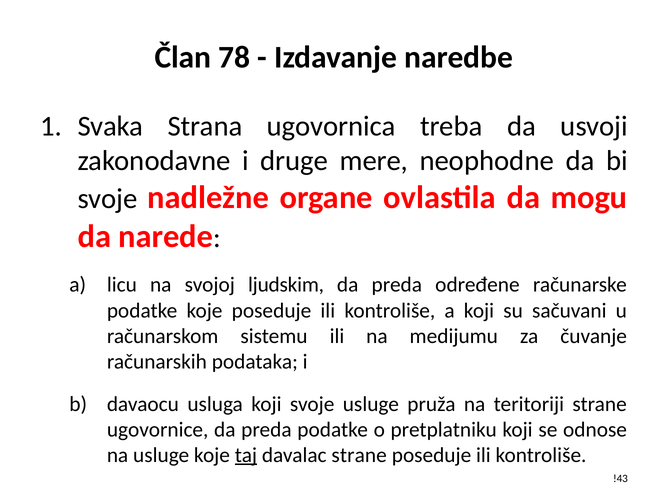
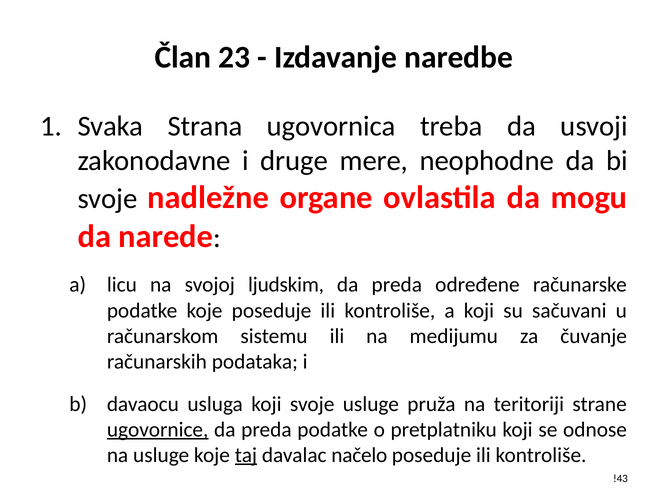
78: 78 -> 23 (234, 57)
ugovornice underline: none -> present (158, 430)
davalac strane: strane -> načelo (359, 455)
